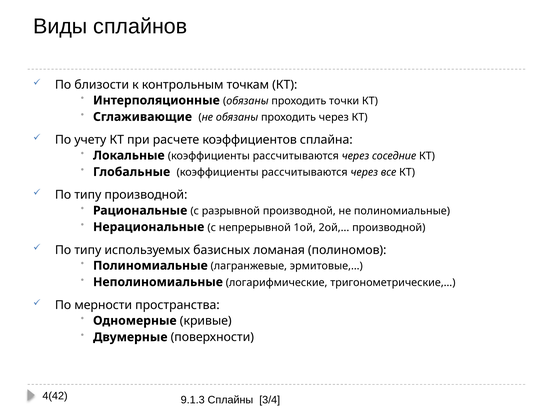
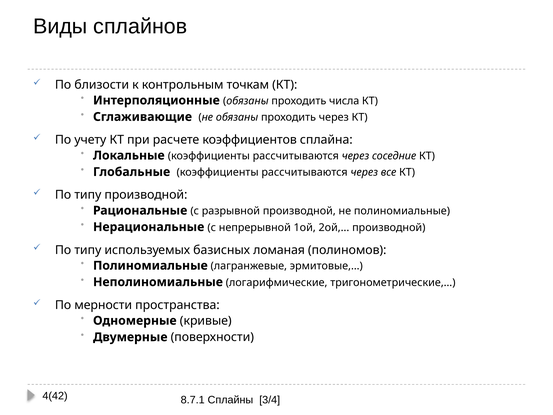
точки: точки -> числа (344, 101)
9.1.3: 9.1.3 -> 8.7.1 (193, 400)
